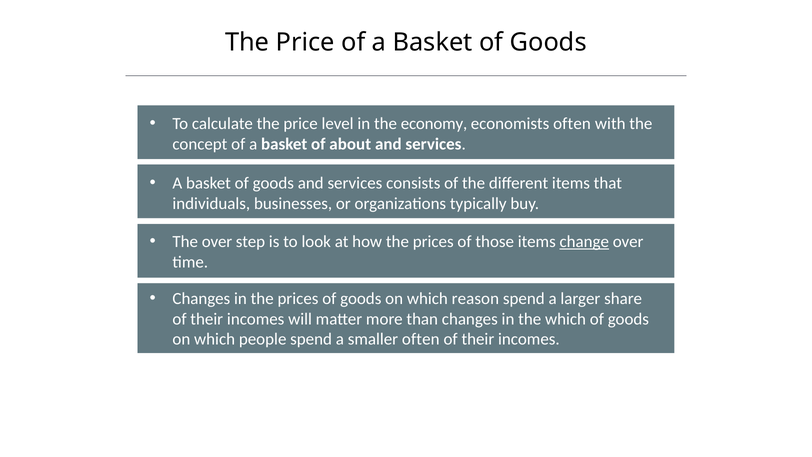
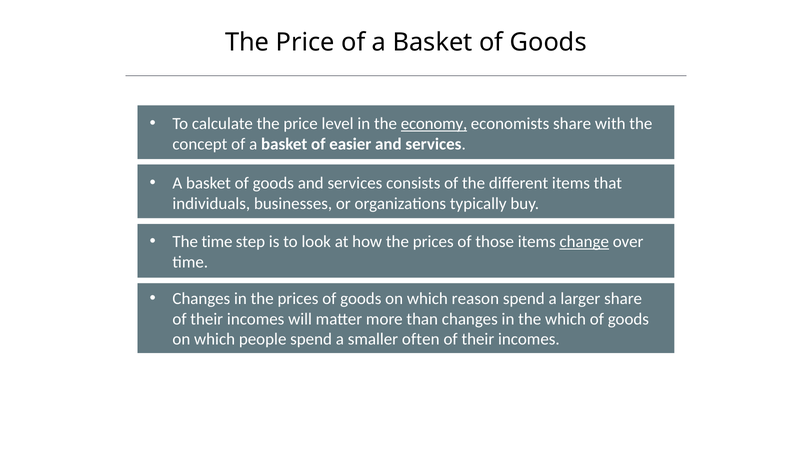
economy underline: none -> present (434, 124)
economists often: often -> share (572, 124)
about: about -> easier (350, 144)
The over: over -> time (217, 241)
